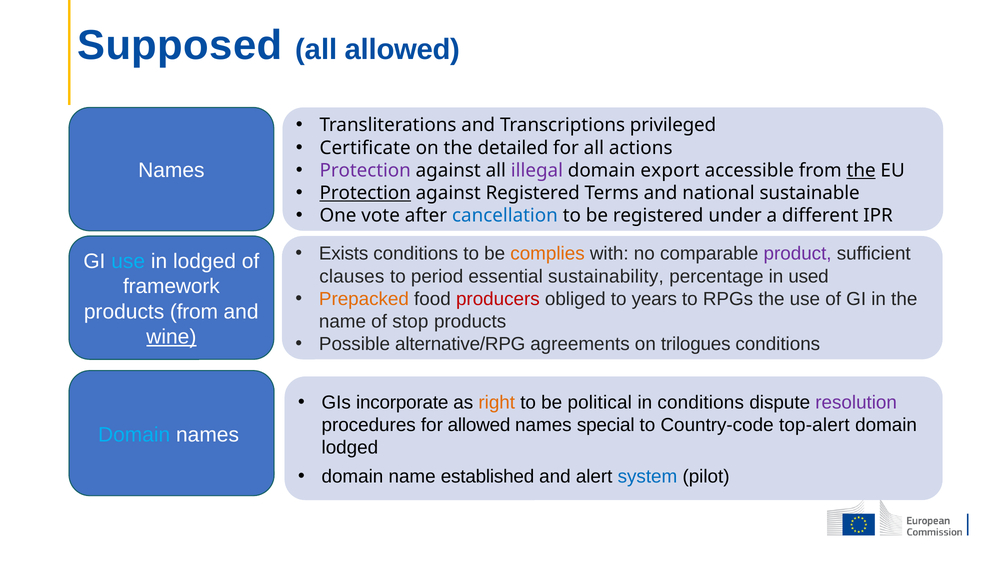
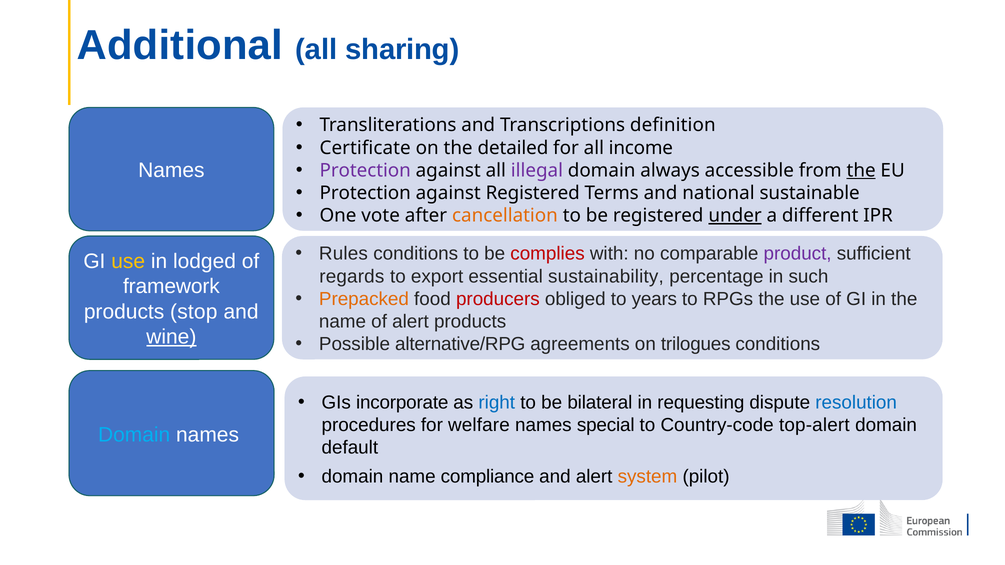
Supposed: Supposed -> Additional (180, 45)
all allowed: allowed -> sharing (402, 49)
privileged: privileged -> definition (673, 125)
actions: actions -> income (641, 148)
export: export -> always (670, 170)
Protection underline: present -> none (365, 193)
cancellation colour: blue -> orange (505, 216)
under underline: none -> present (735, 216)
Exists: Exists -> Rules (343, 254)
complies colour: orange -> red (548, 254)
use colour: light blue -> yellow (128, 262)
clauses: clauses -> regards (352, 277)
period: period -> export (437, 277)
used: used -> such (808, 277)
products from: from -> stop (194, 312)
of stop: stop -> alert (410, 322)
right colour: orange -> blue (497, 403)
political: political -> bilateral (600, 403)
in conditions: conditions -> requesting (701, 403)
resolution colour: purple -> blue (856, 403)
for allowed: allowed -> welfare (479, 425)
lodged: lodged -> default (350, 448)
established: established -> compliance (488, 477)
system colour: blue -> orange (647, 477)
